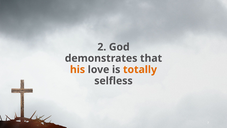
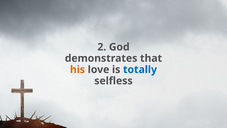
totally colour: orange -> blue (140, 69)
